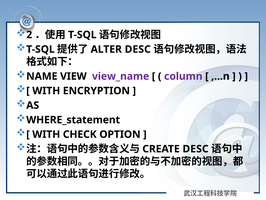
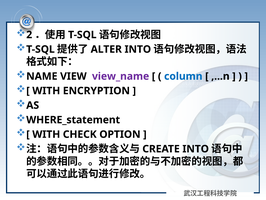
ALTER DESC: DESC -> INTO (138, 49)
column colour: purple -> blue (183, 76)
DESC: DESC -> INTO (196, 149)
